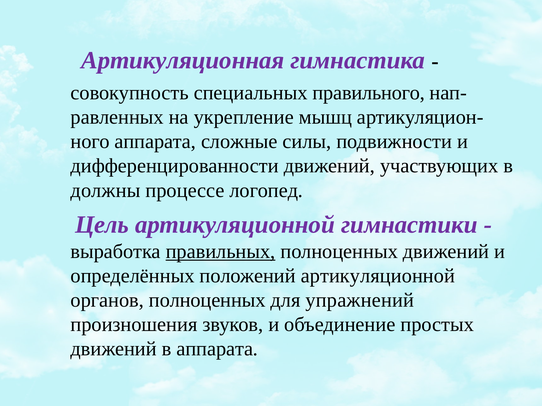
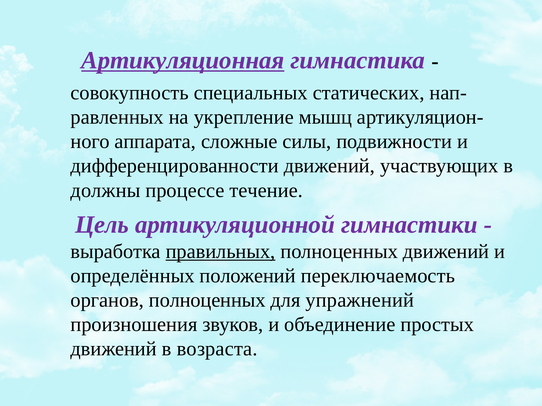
Артикуляционная underline: none -> present (183, 60)
правильного: правильного -> статических (369, 93)
логопед: логопед -> течение (266, 191)
положений артикуляционной: артикуляционной -> переключаемость (378, 276)
в аппарата: аппарата -> возраста (217, 349)
